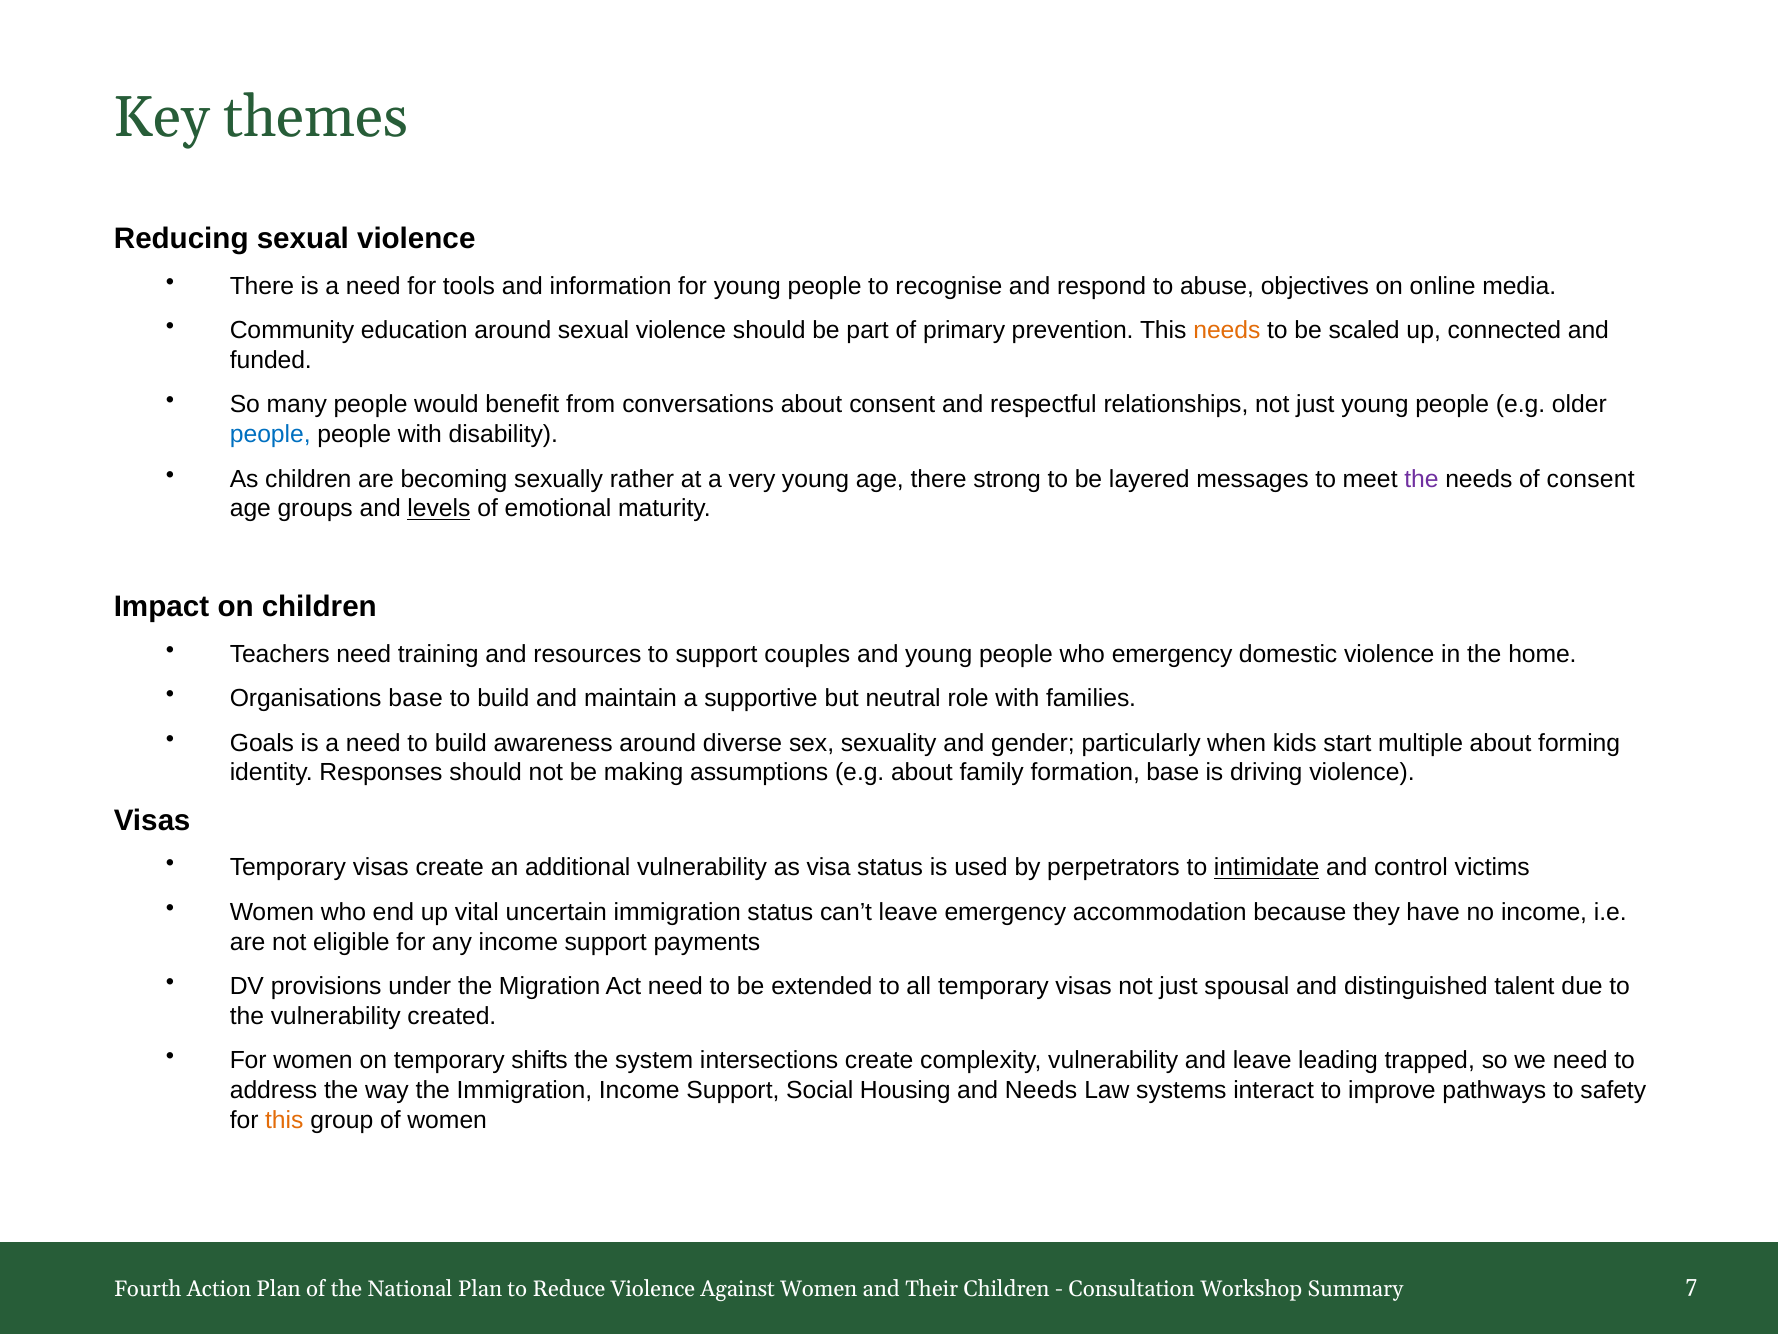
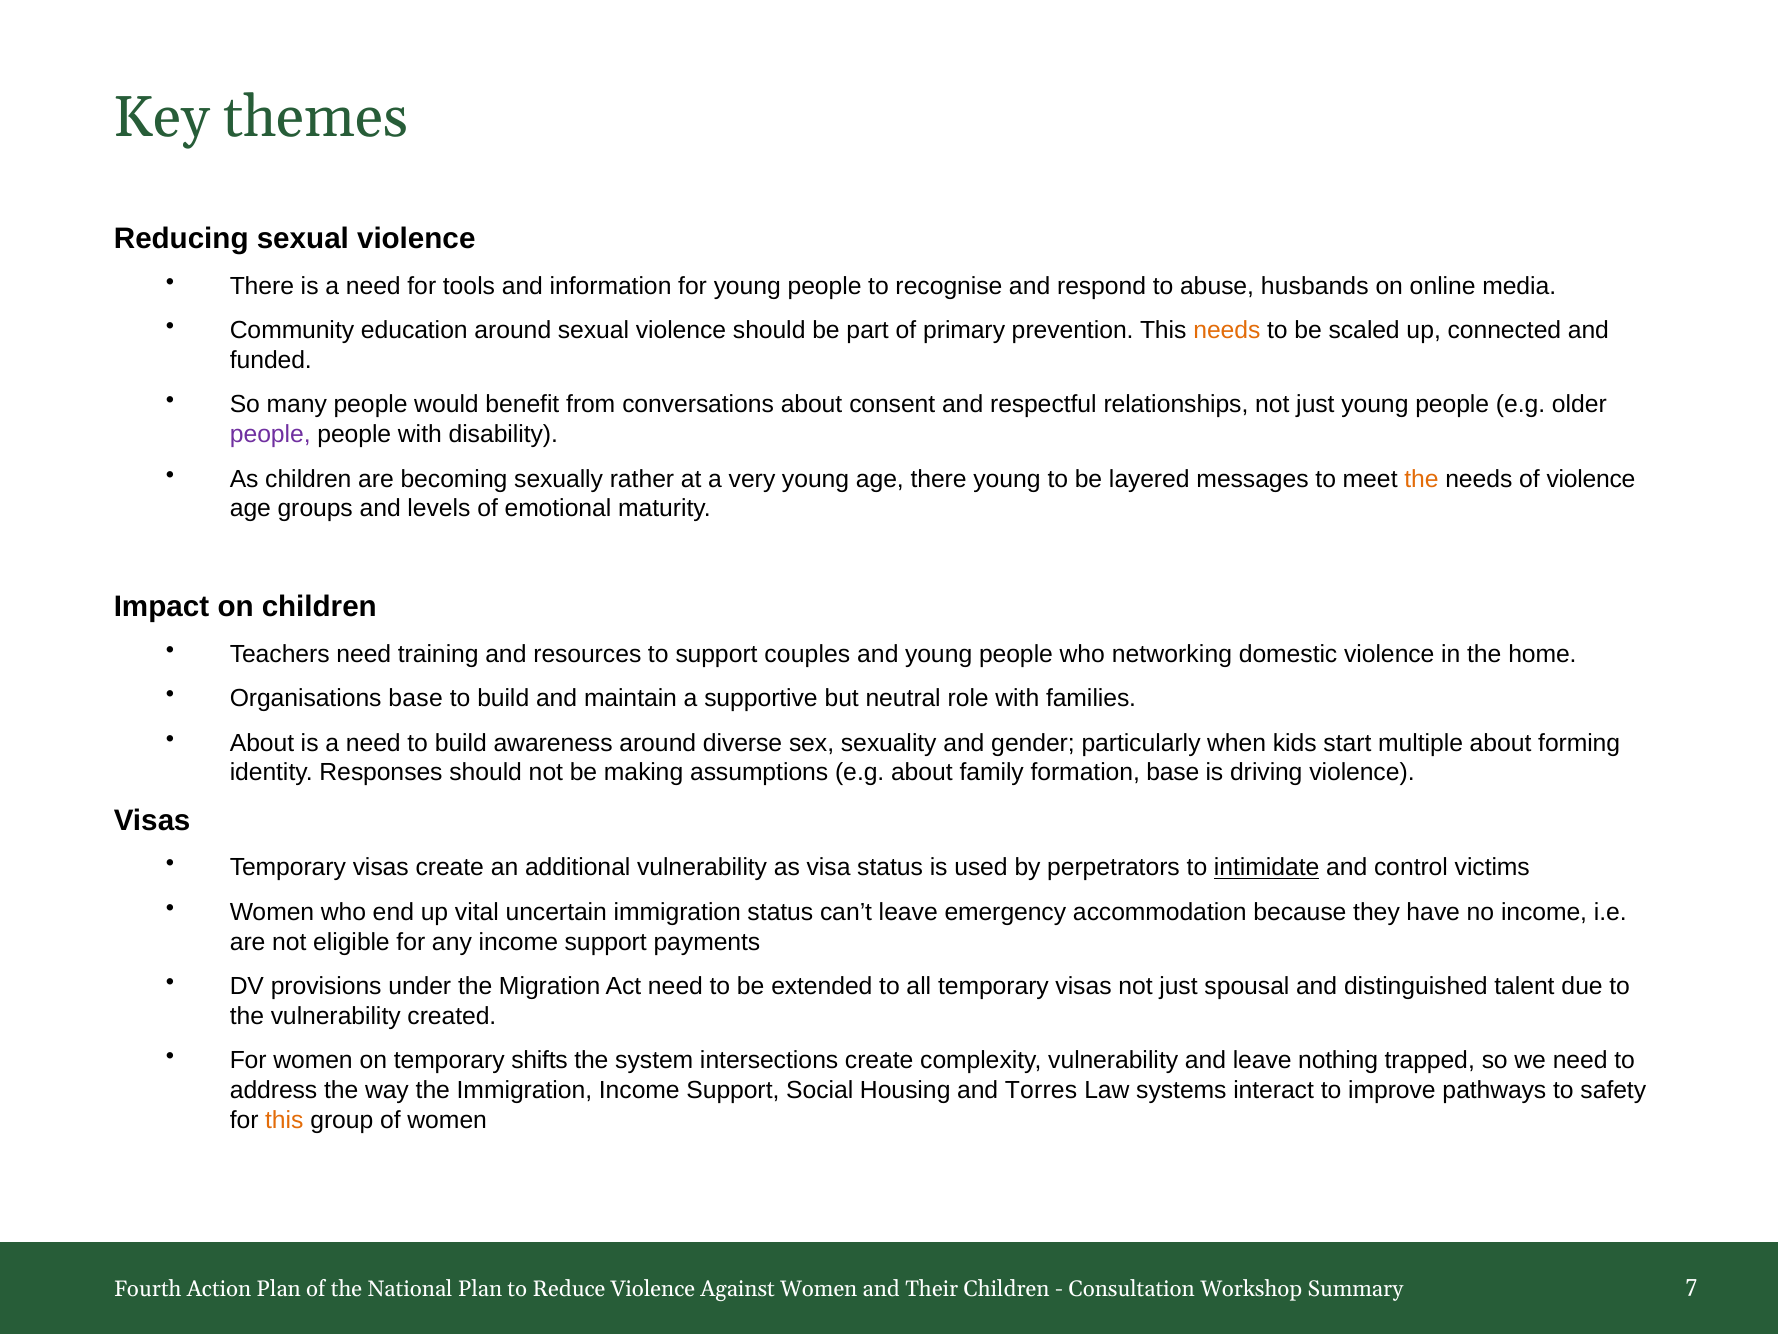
objectives: objectives -> husbands (1315, 286)
people colour: blue -> purple (270, 434)
there strong: strong -> young (1007, 479)
the colour: purple -> orange (1422, 479)
of consent: consent -> violence (1591, 479)
levels underline: present -> none (439, 508)
who emergency: emergency -> networking (1172, 654)
Goals: Goals -> About (262, 743)
leading: leading -> nothing (1338, 1060)
and Needs: Needs -> Torres (1041, 1090)
